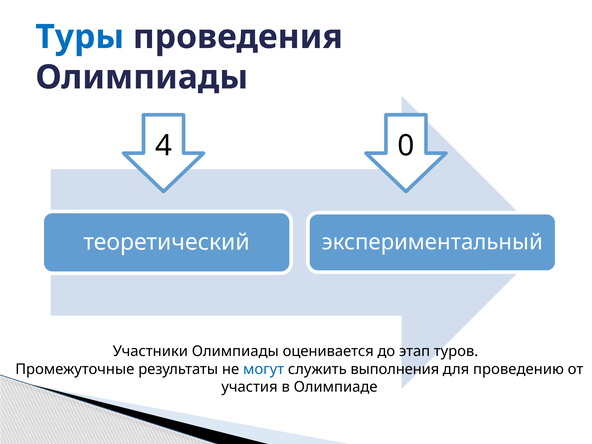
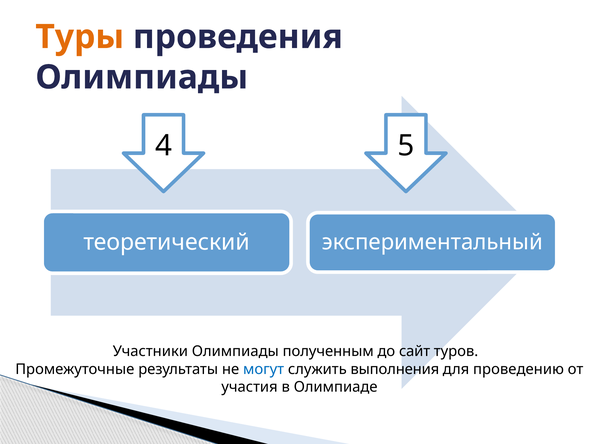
Туры colour: blue -> orange (80, 37)
0: 0 -> 5 (406, 146)
оценивается: оценивается -> полученным (328, 351)
этап: этап -> сайт (415, 351)
